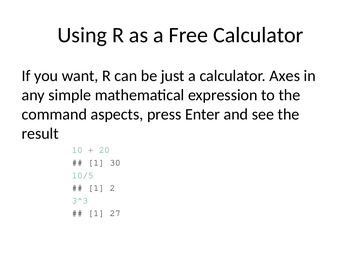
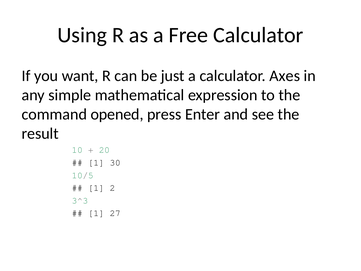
aspects: aspects -> opened (117, 114)
